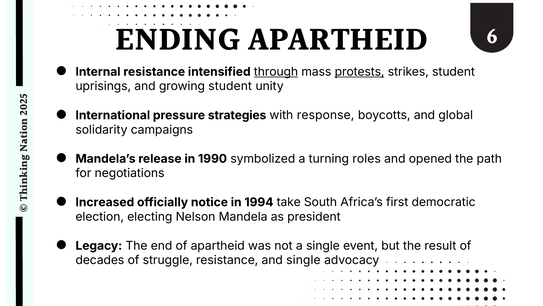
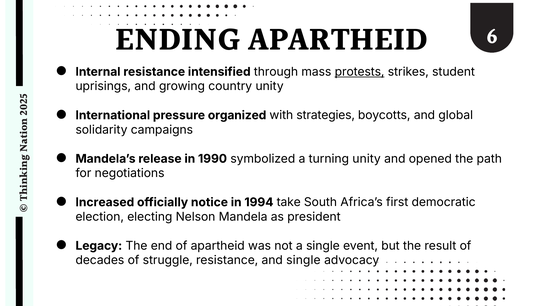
through underline: present -> none (276, 72)
growing student: student -> country (230, 86)
strategies: strategies -> organized (237, 115)
response: response -> strategies (326, 115)
turning roles: roles -> unity (367, 158)
